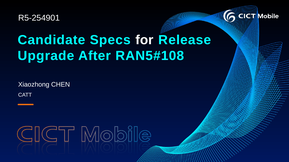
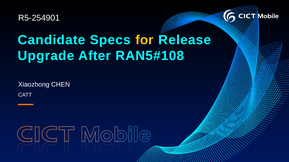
for colour: white -> yellow (144, 40)
